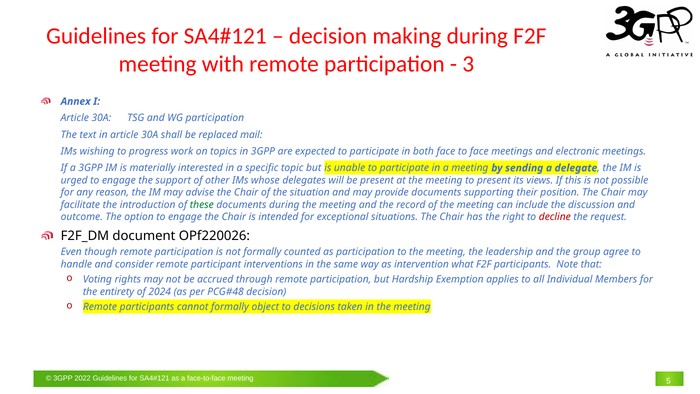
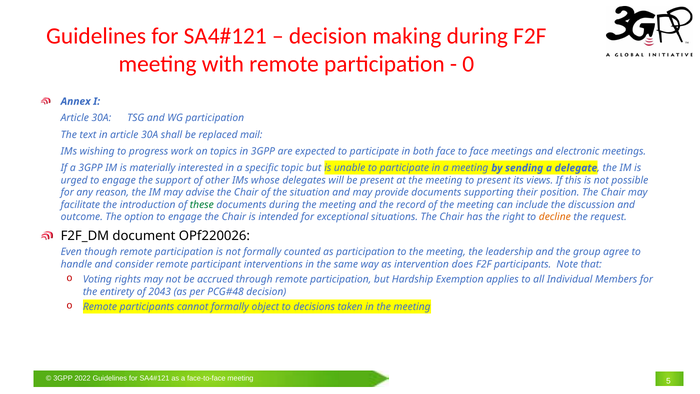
3: 3 -> 0 (468, 64)
decline colour: red -> orange (555, 217)
what: what -> does (462, 264)
2024: 2024 -> 2043 (160, 292)
